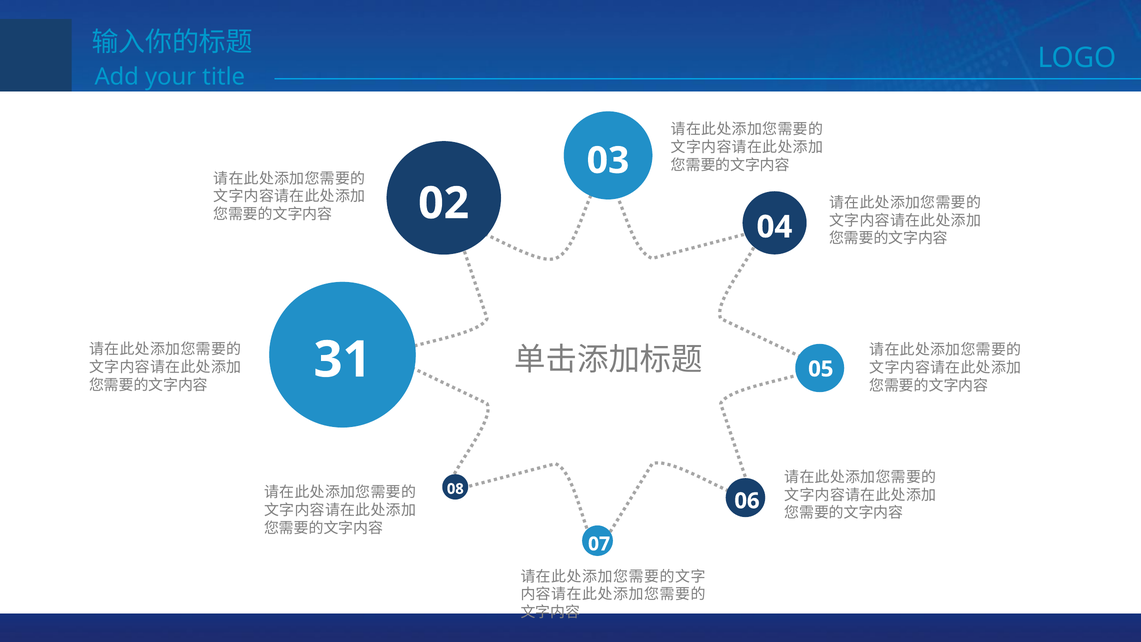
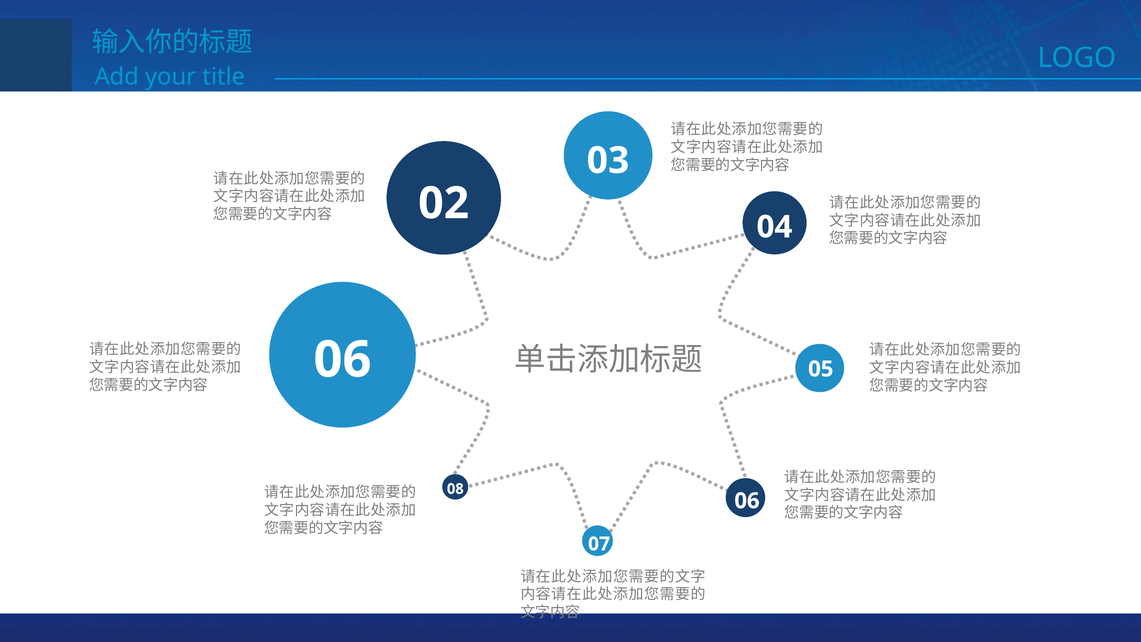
31: 31 -> 06 (342, 360)
